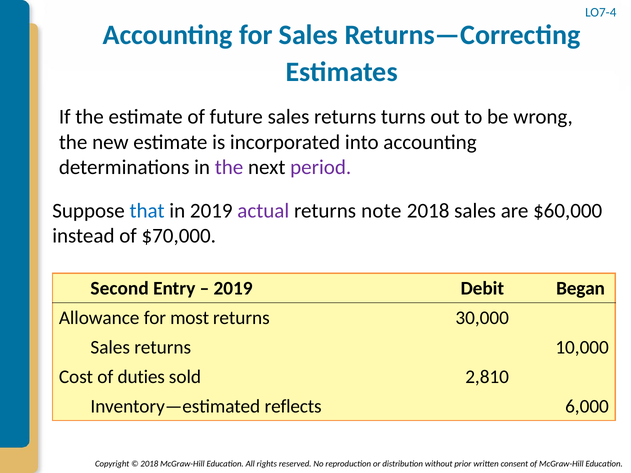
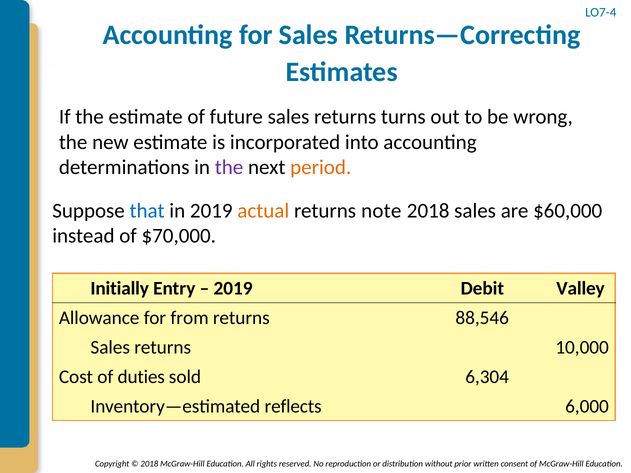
period colour: purple -> orange (321, 167)
actual colour: purple -> orange (263, 211)
Second: Second -> Initially (120, 289)
Began: Began -> Valley (581, 289)
most: most -> from (190, 318)
30,000: 30,000 -> 88,546 (482, 318)
2,810: 2,810 -> 6,304 (487, 377)
